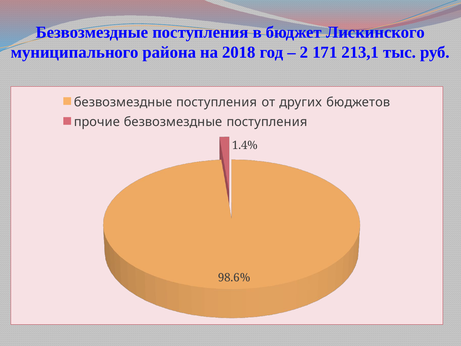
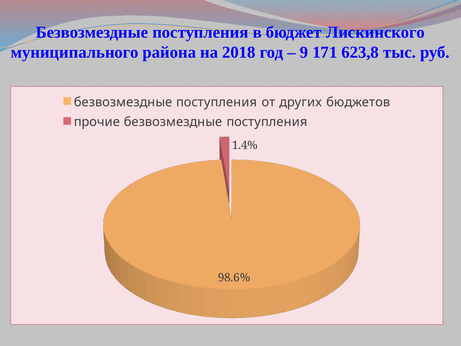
2: 2 -> 9 (304, 52)
213,1: 213,1 -> 623,8 (360, 52)
